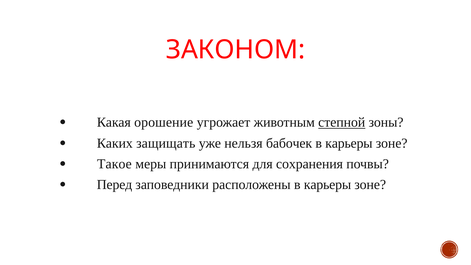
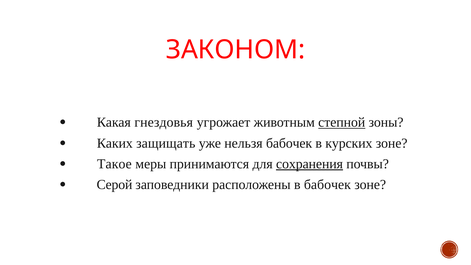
орошение: орошение -> гнездовья (164, 122)
карьеры: карьеры -> курских (349, 143)
сохранения underline: none -> present (310, 164)
Перед: Перед -> Серой (114, 185)
расположены в карьеры: карьеры -> бабочек (327, 185)
